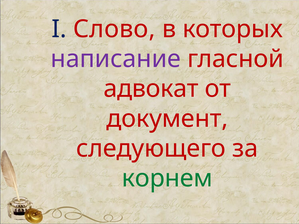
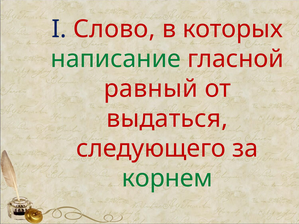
написание colour: purple -> green (116, 59)
адвокат: адвокат -> равный (151, 89)
документ: документ -> выдаться (167, 119)
